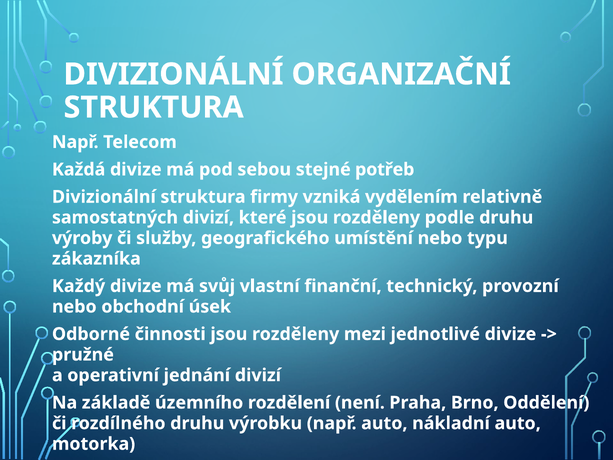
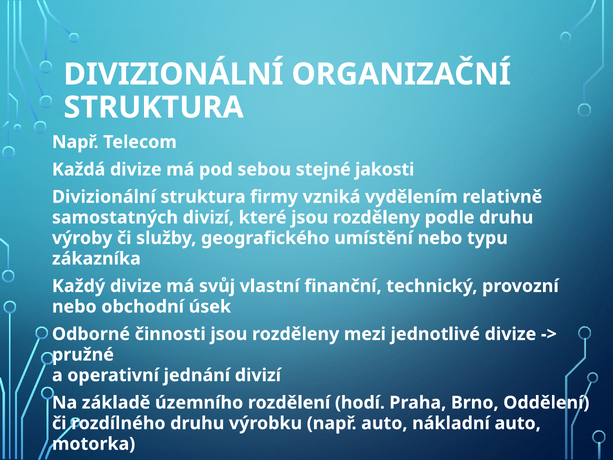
potřeb: potřeb -> jakosti (385, 169)
není: není -> hodí (360, 402)
